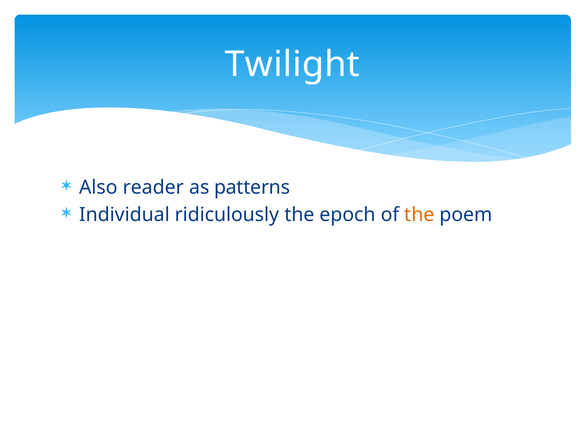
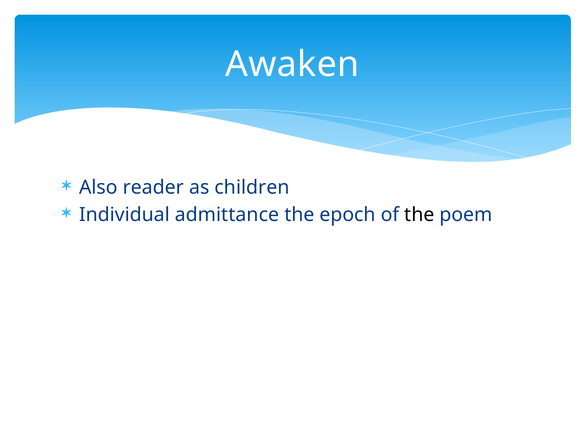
Twilight: Twilight -> Awaken (292, 64)
patterns: patterns -> children (252, 187)
ridiculously: ridiculously -> admittance (227, 214)
the colour: orange -> black (419, 214)
